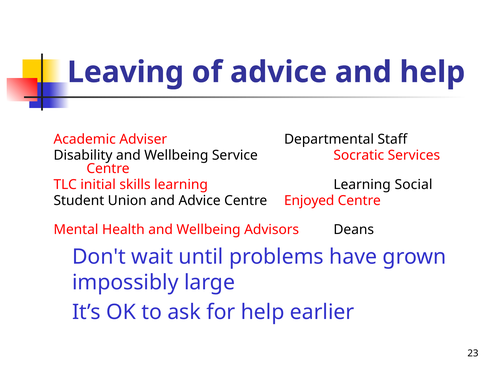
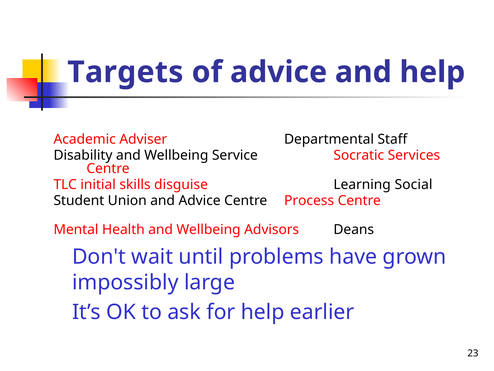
Leaving: Leaving -> Targets (125, 72)
skills learning: learning -> disguise (181, 184)
Enjoyed: Enjoyed -> Process (309, 200)
